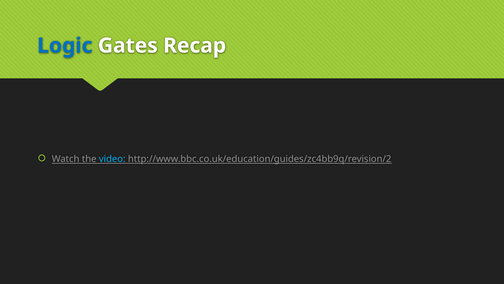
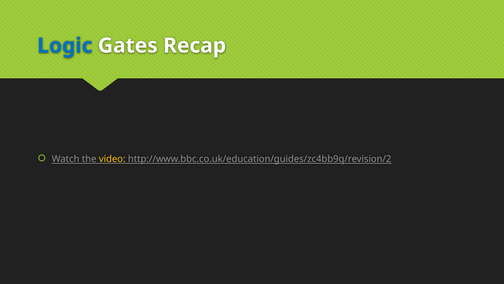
video colour: light blue -> yellow (112, 159)
